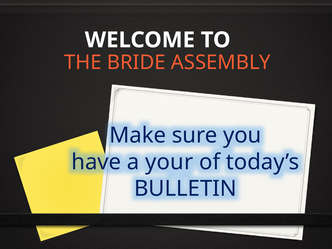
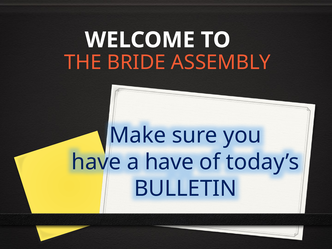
a your: your -> have (169, 162)
